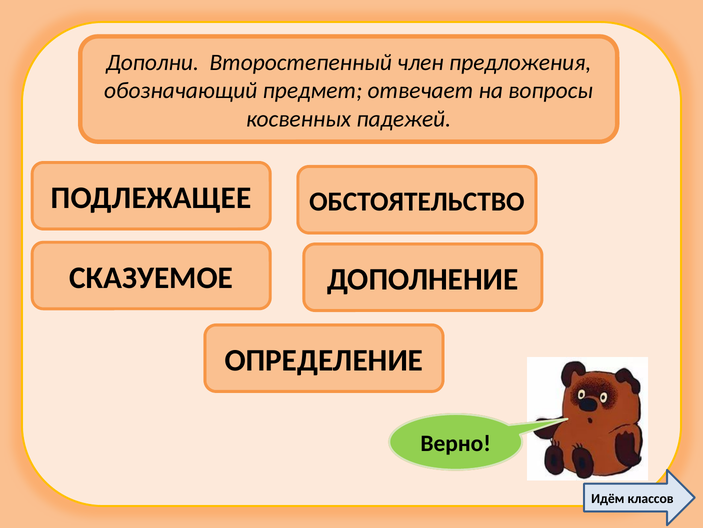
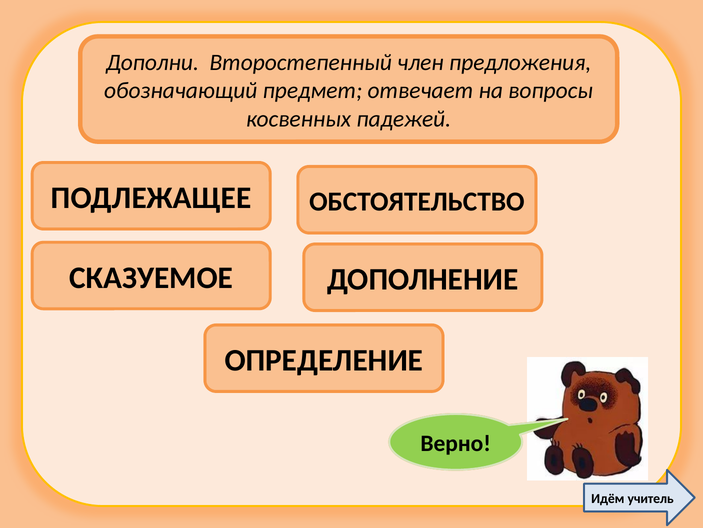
классов: классов -> учитель (651, 498)
